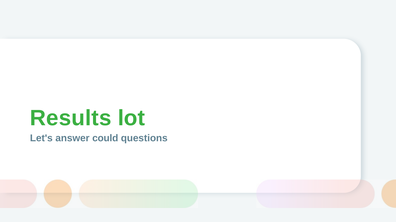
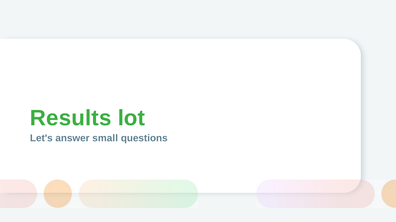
could: could -> small (105, 139)
